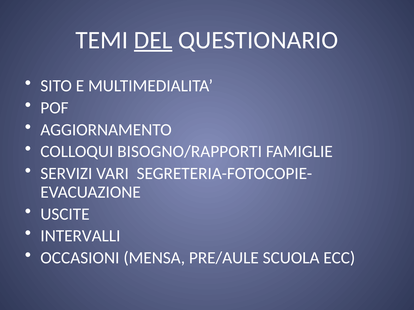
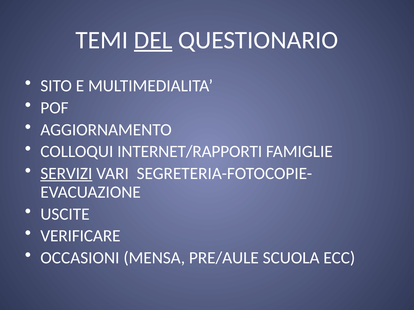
BISOGNO/RAPPORTI: BISOGNO/RAPPORTI -> INTERNET/RAPPORTI (190, 152)
SERVIZI underline: none -> present (66, 174)
INTERVALLI: INTERVALLI -> VERIFICARE (80, 236)
